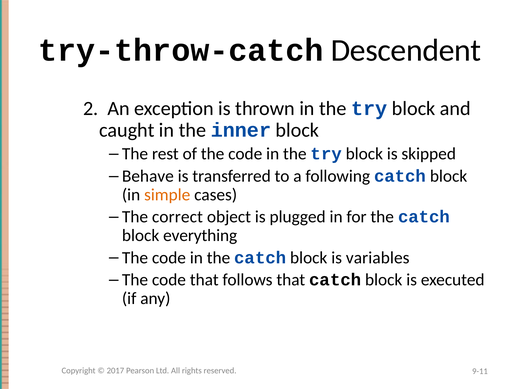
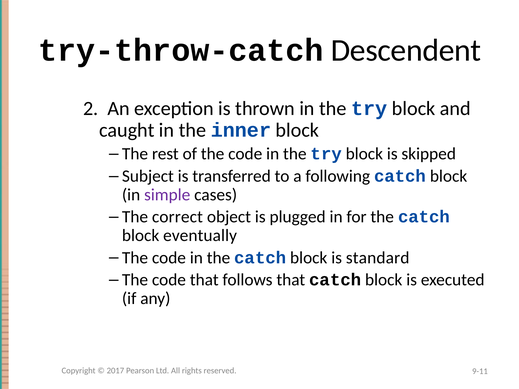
Behave: Behave -> Subject (148, 176)
simple colour: orange -> purple (167, 195)
everything: everything -> eventually (200, 236)
variables: variables -> standard (378, 258)
